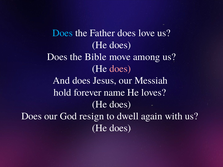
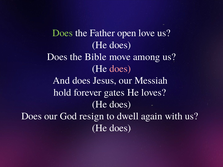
Does colour: light blue -> light green (63, 33)
Father does: does -> open (127, 33)
name: name -> gates (114, 93)
